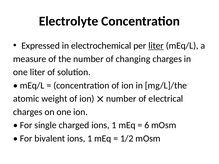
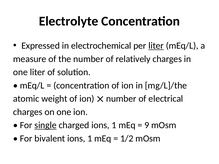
changing: changing -> relatively (133, 59)
single underline: none -> present (46, 125)
6: 6 -> 9 (147, 125)
